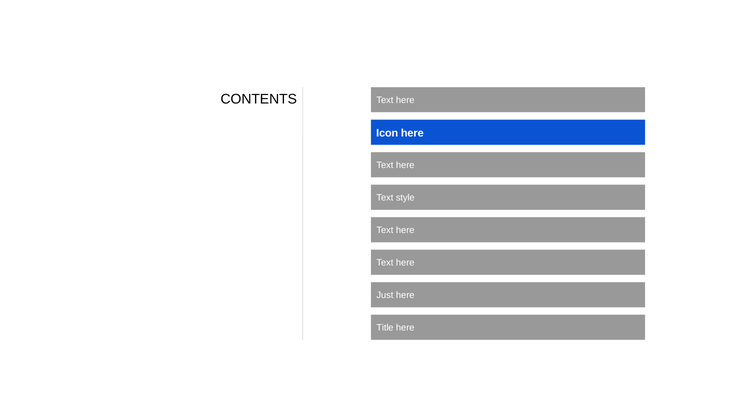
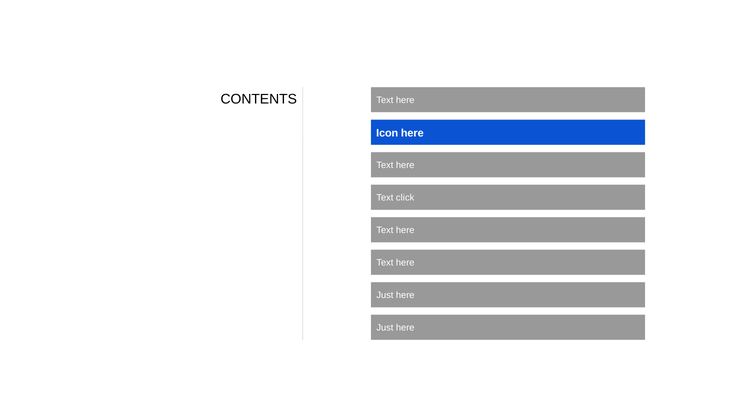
style: style -> click (405, 198)
Title: Title -> Just (385, 328)
